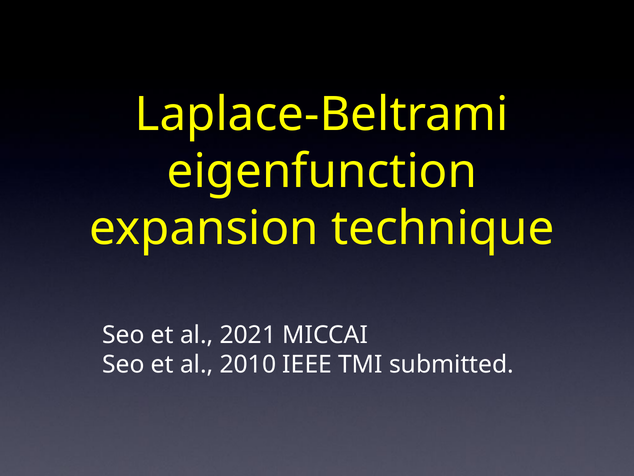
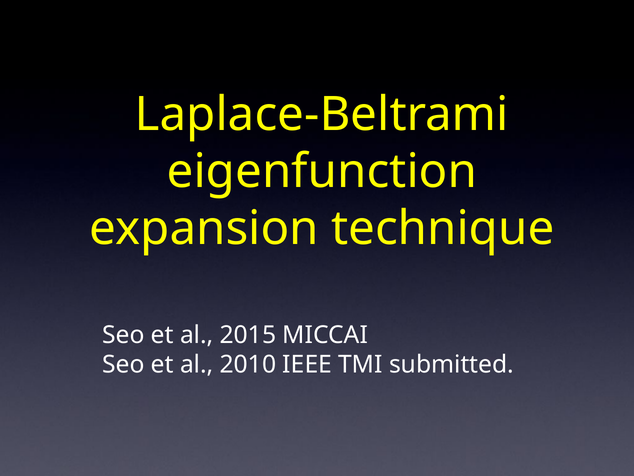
2021: 2021 -> 2015 (248, 335)
